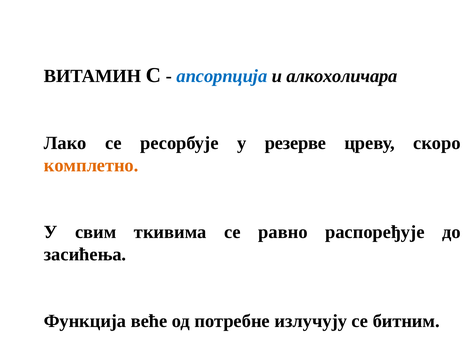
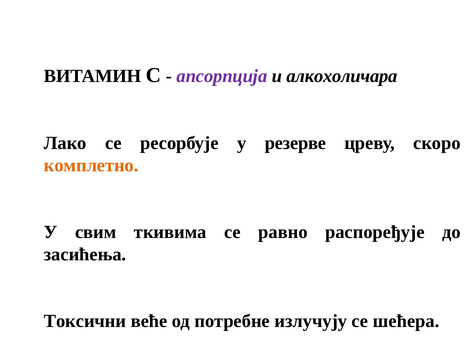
апсорпција colour: blue -> purple (222, 76)
Функција: Функција -> Токсични (85, 320)
битним: битним -> шећера (406, 320)
